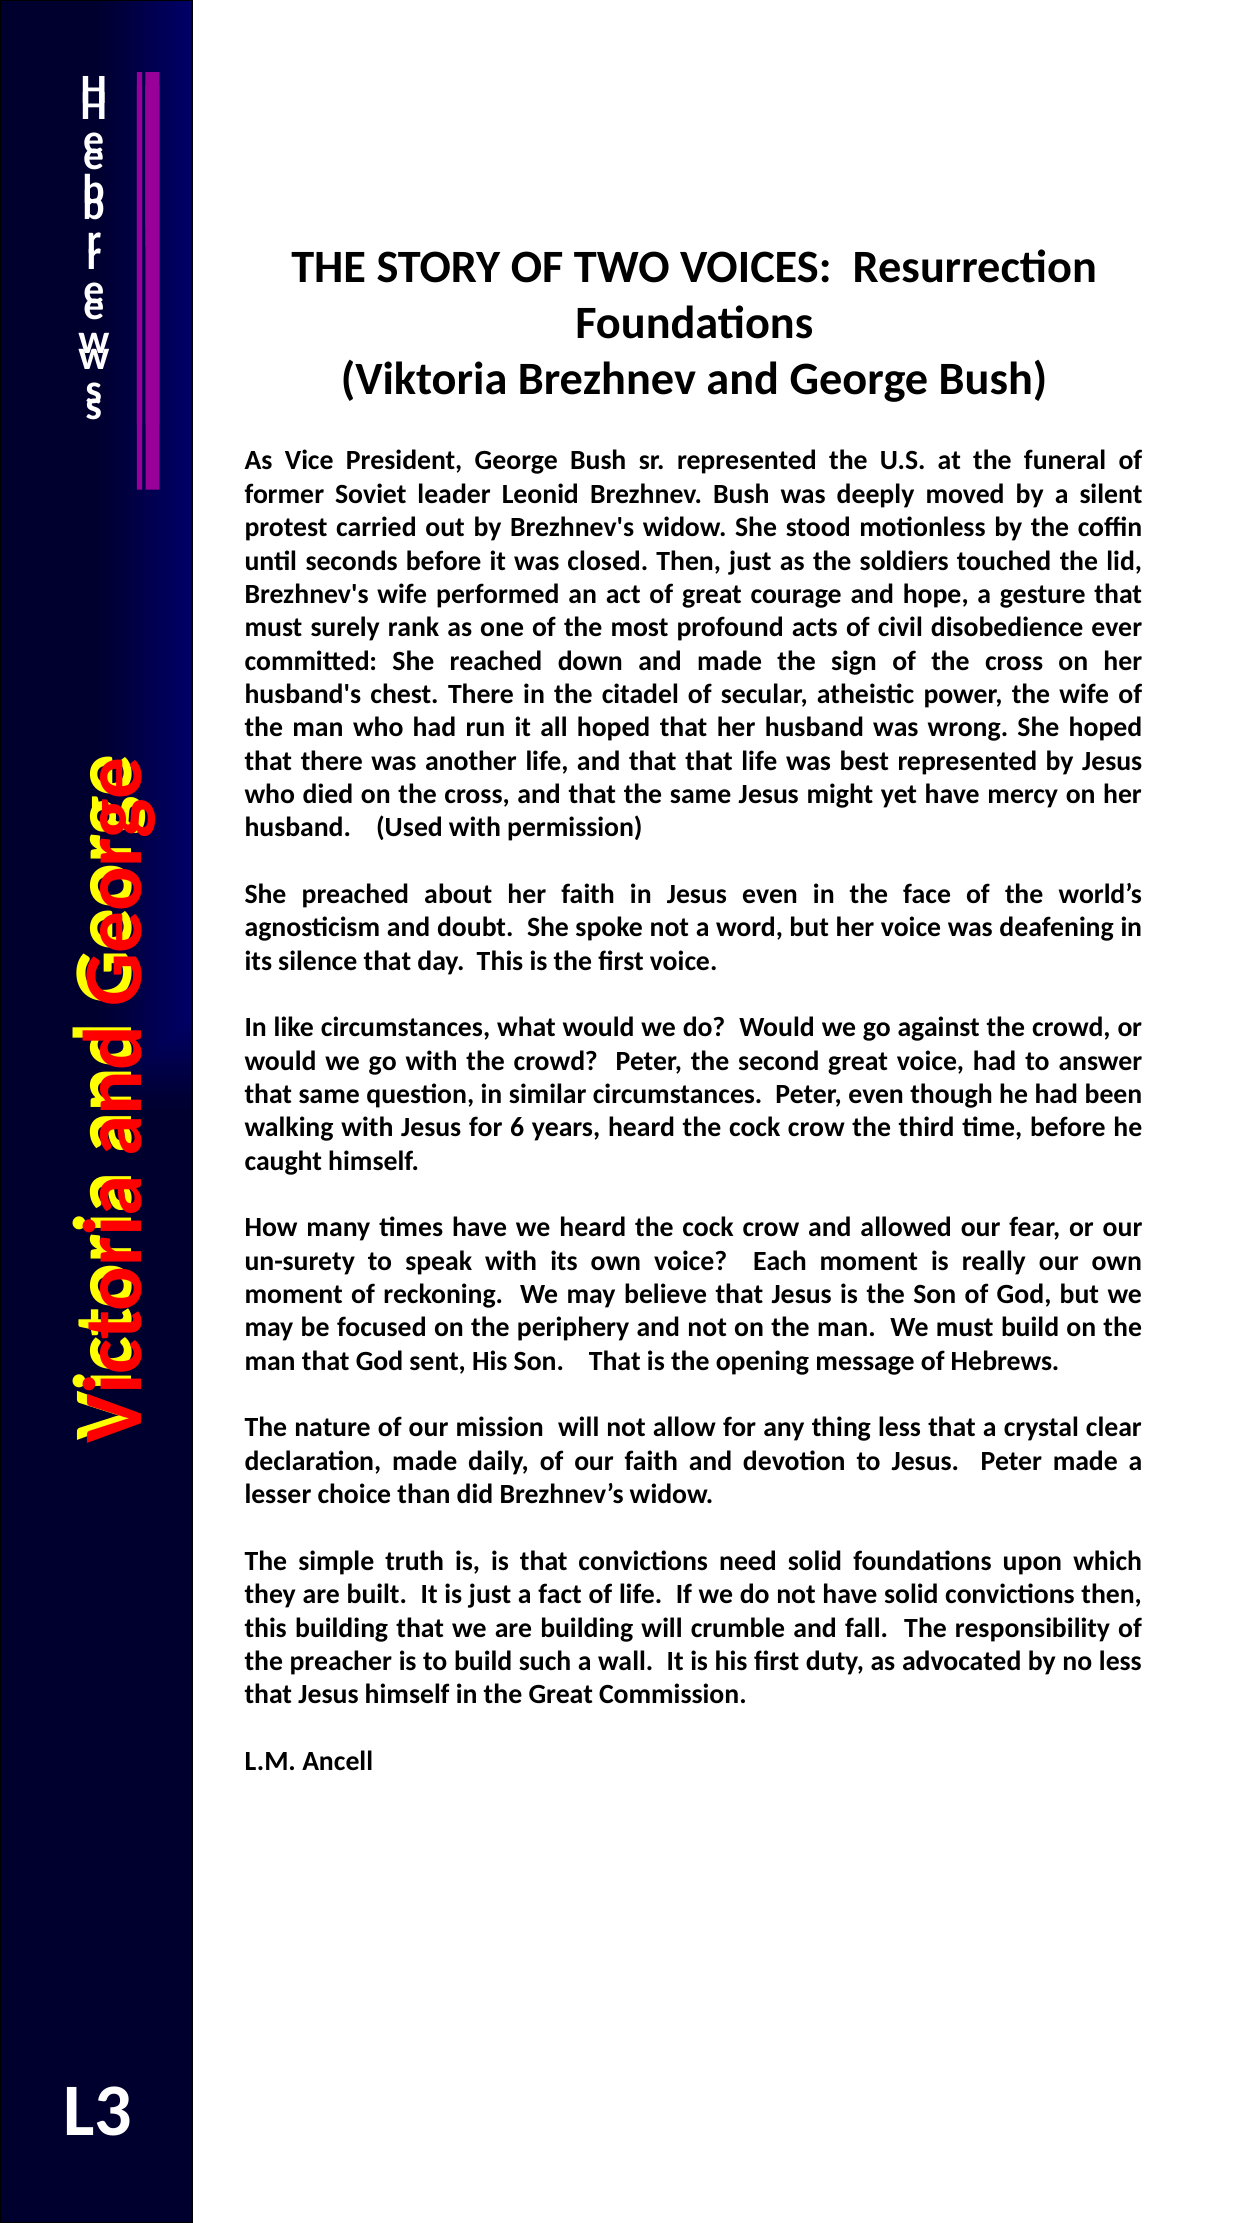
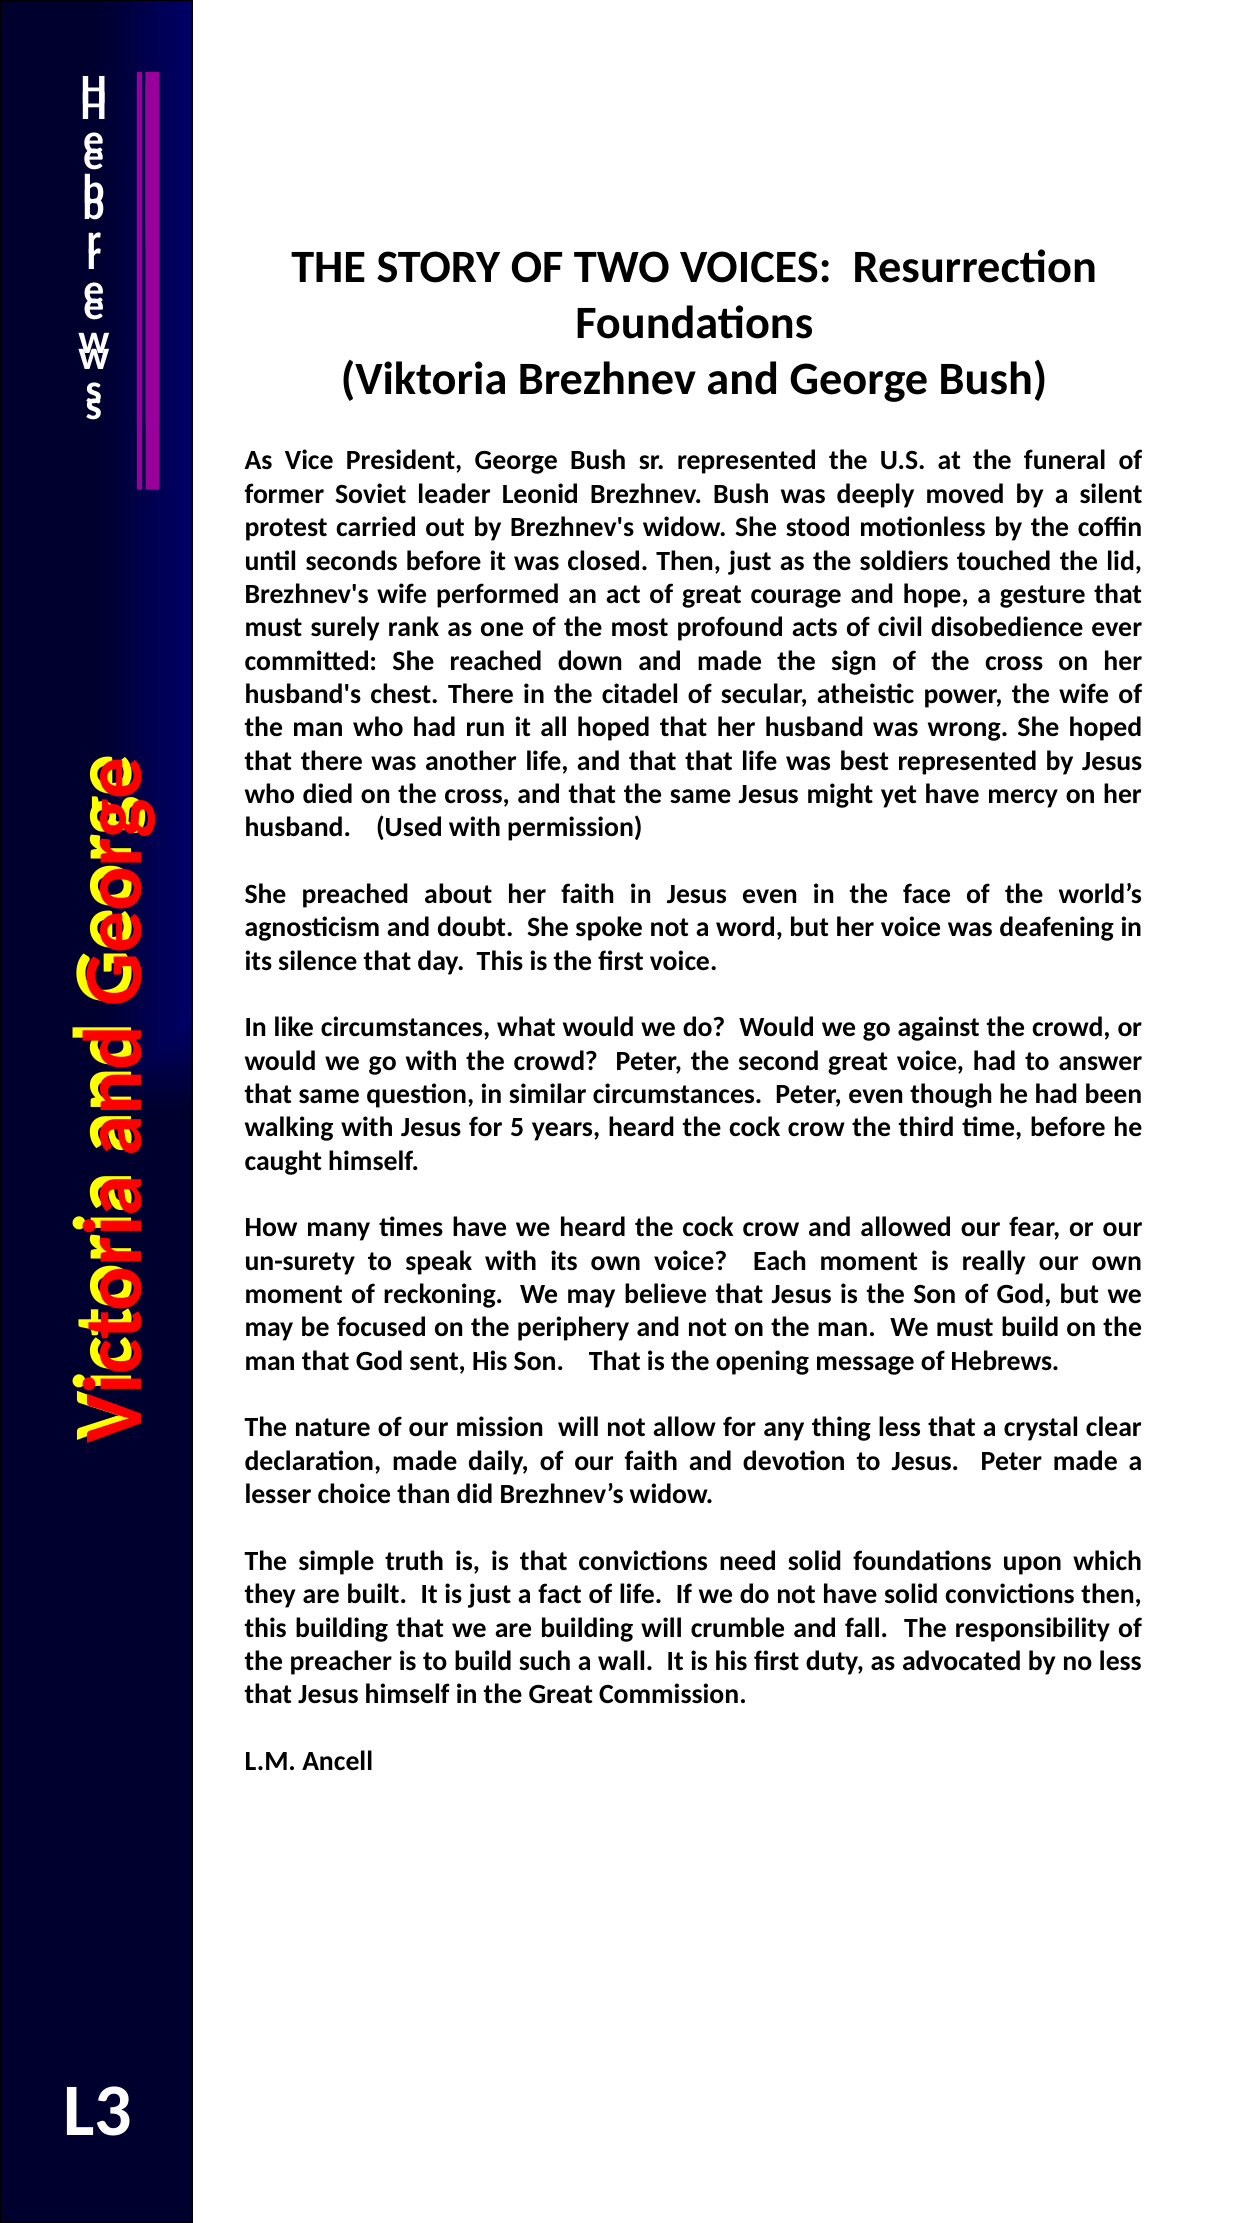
6: 6 -> 5 (517, 1127)
